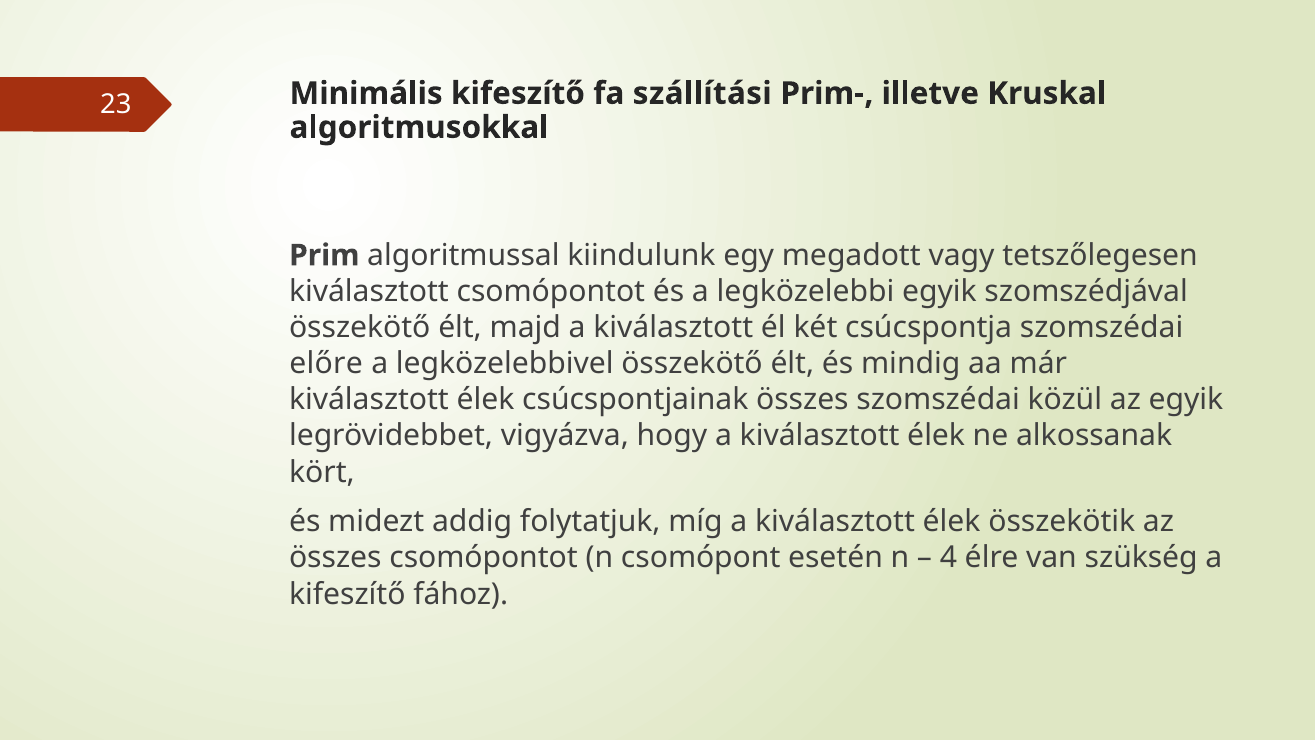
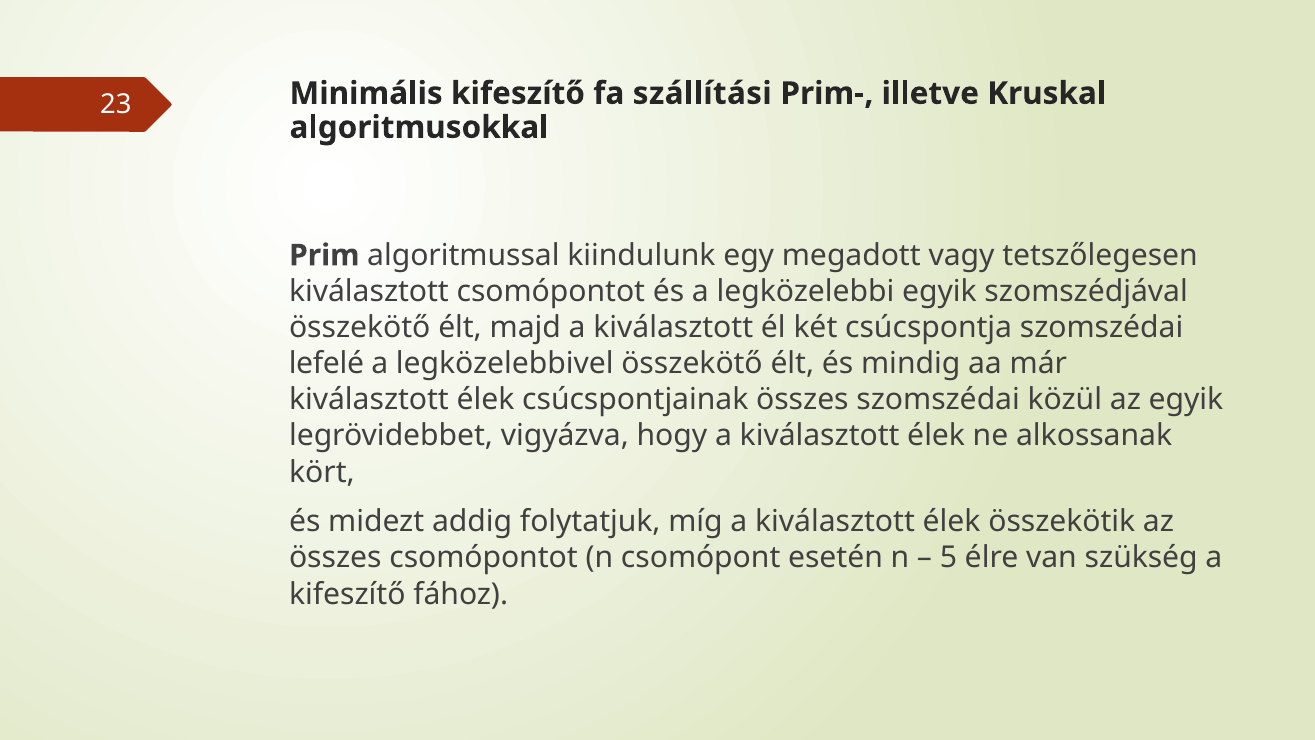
előre: előre -> lefelé (326, 364)
4: 4 -> 5 (948, 558)
